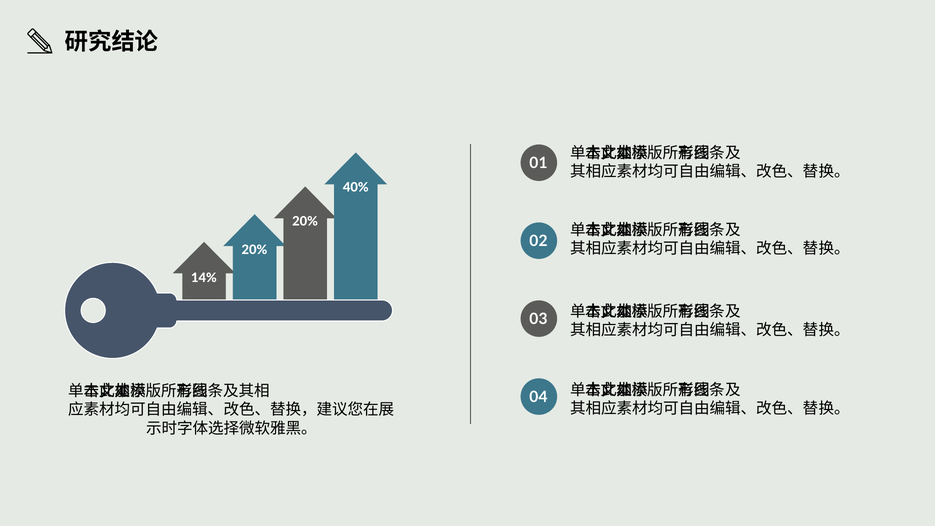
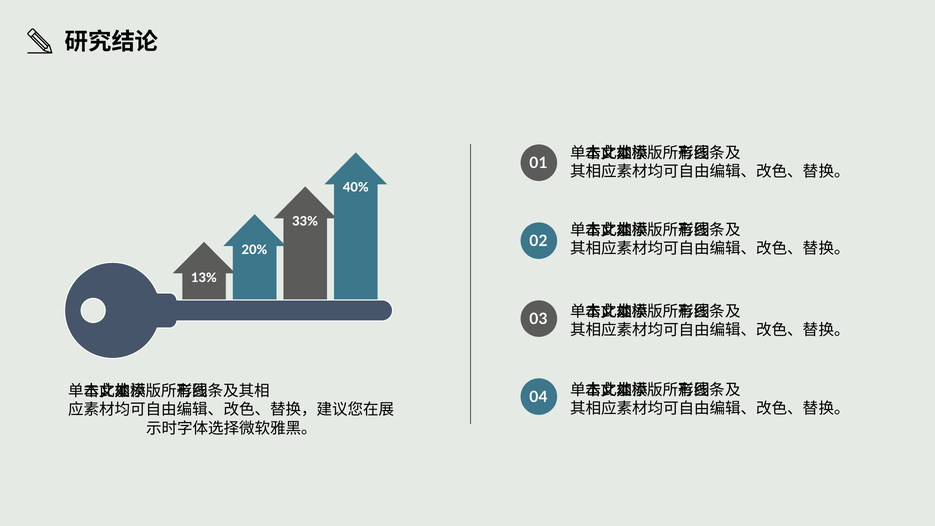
20%: 20% -> 33% (305, 221)
14%: 14% -> 13% (204, 278)
